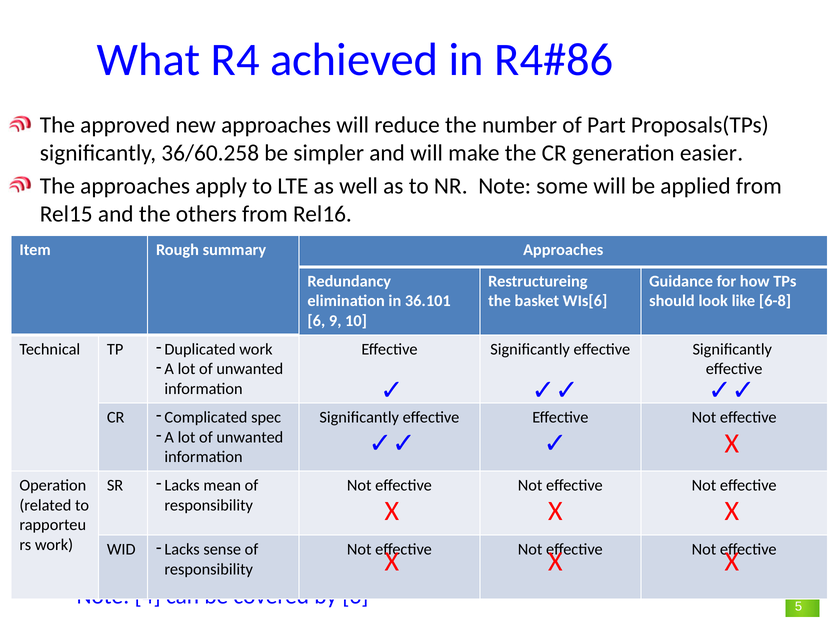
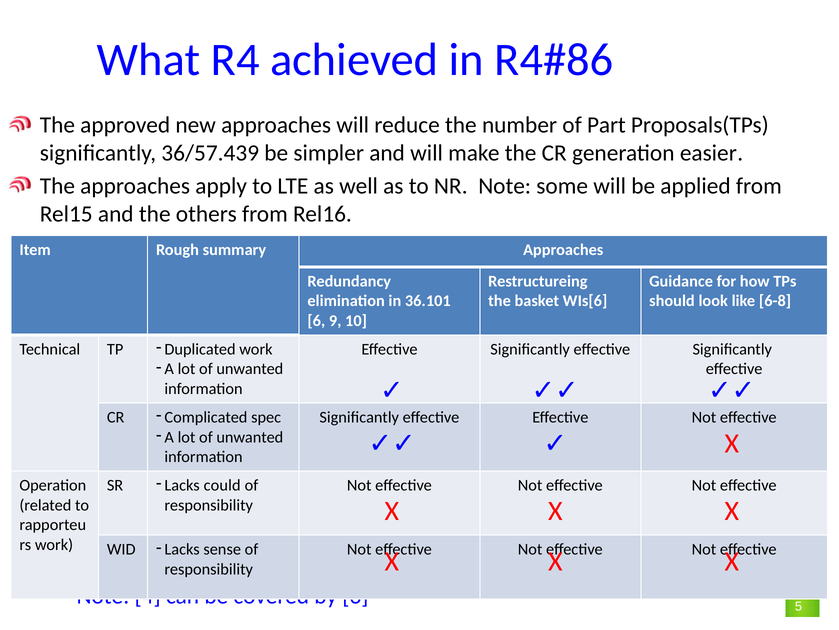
36/60.258: 36/60.258 -> 36/57.439 (210, 153)
mean: mean -> could (222, 485)
